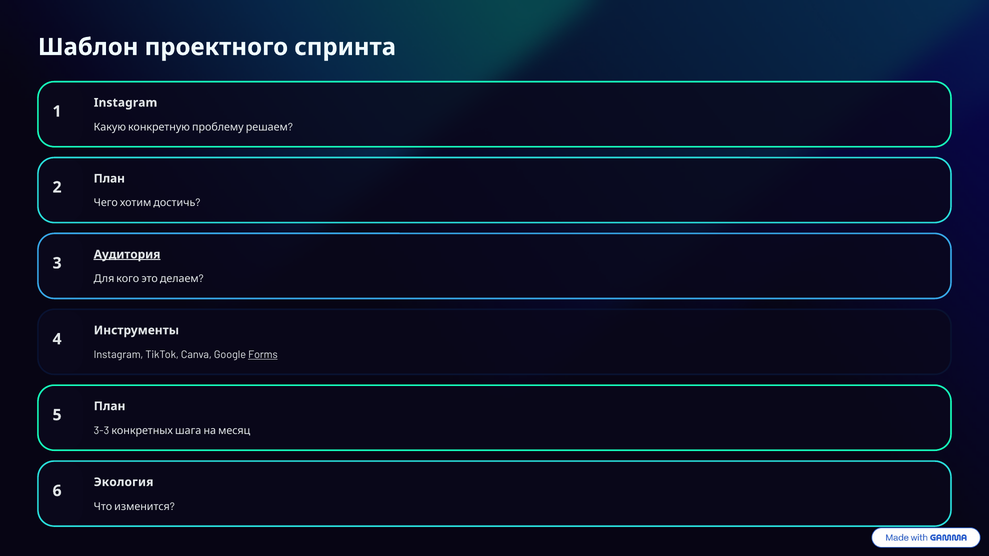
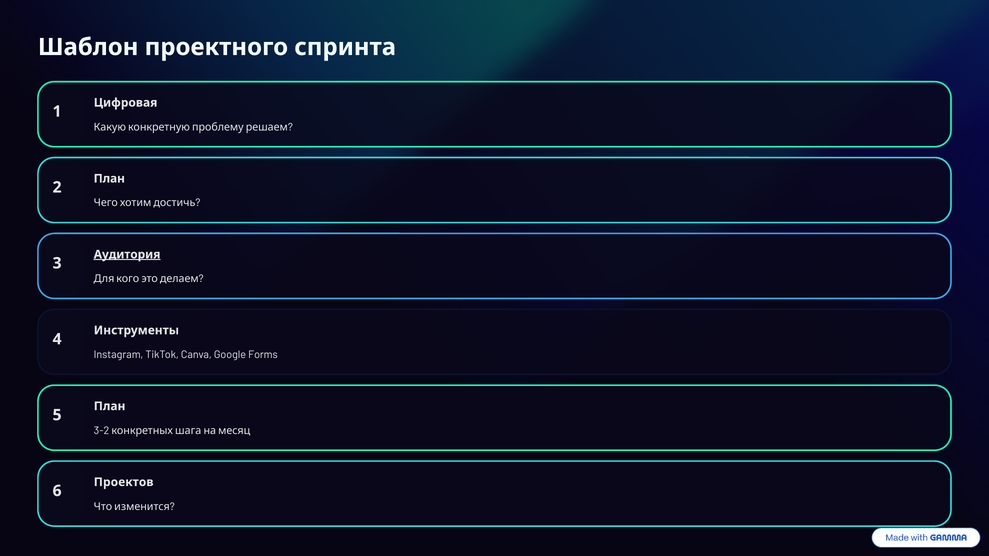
Instagram: Instagram -> Цифровая (126, 103)
Forms underline: present -> none (263, 355)
3-3: 3-3 -> 3-2 (102, 431)
Экология: Экология -> Проектов (124, 482)
